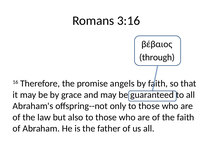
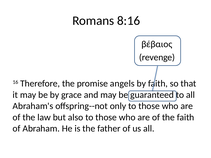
3:16: 3:16 -> 8:16 (129, 21)
through: through -> revenge (157, 57)
